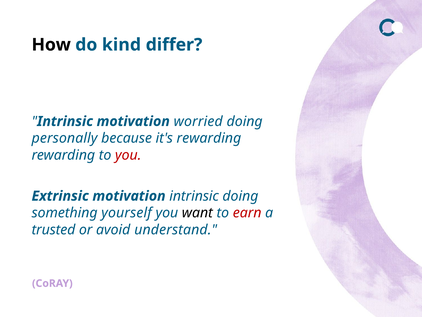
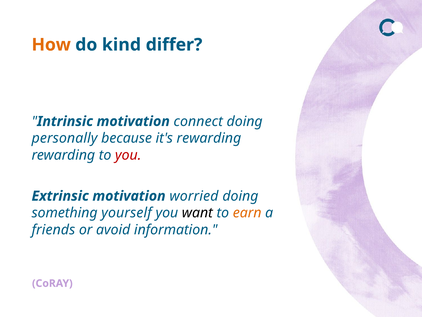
How colour: black -> orange (51, 45)
worried: worried -> connect (198, 121)
motivation intrinsic: intrinsic -> worried (194, 196)
earn colour: red -> orange (247, 213)
trusted: trusted -> friends (53, 229)
understand: understand -> information (176, 229)
